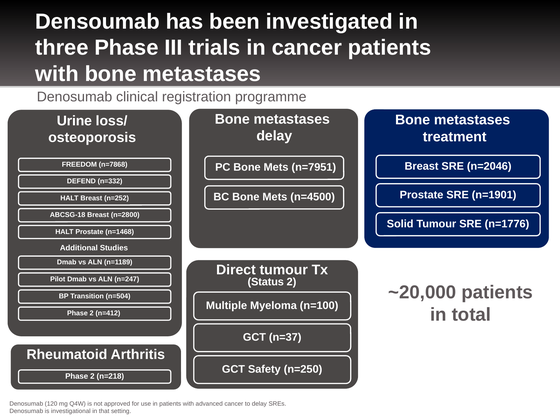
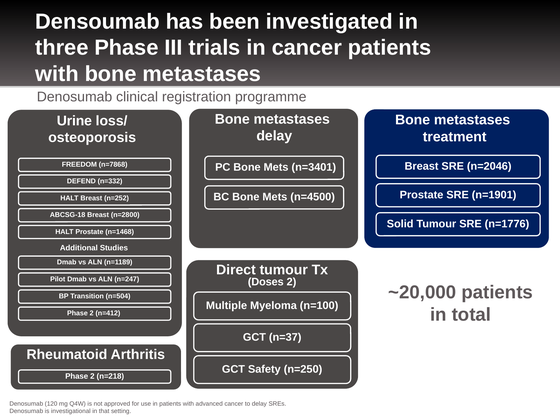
n=7951: n=7951 -> n=3401 (314, 167)
Status: Status -> Doses (266, 282)
